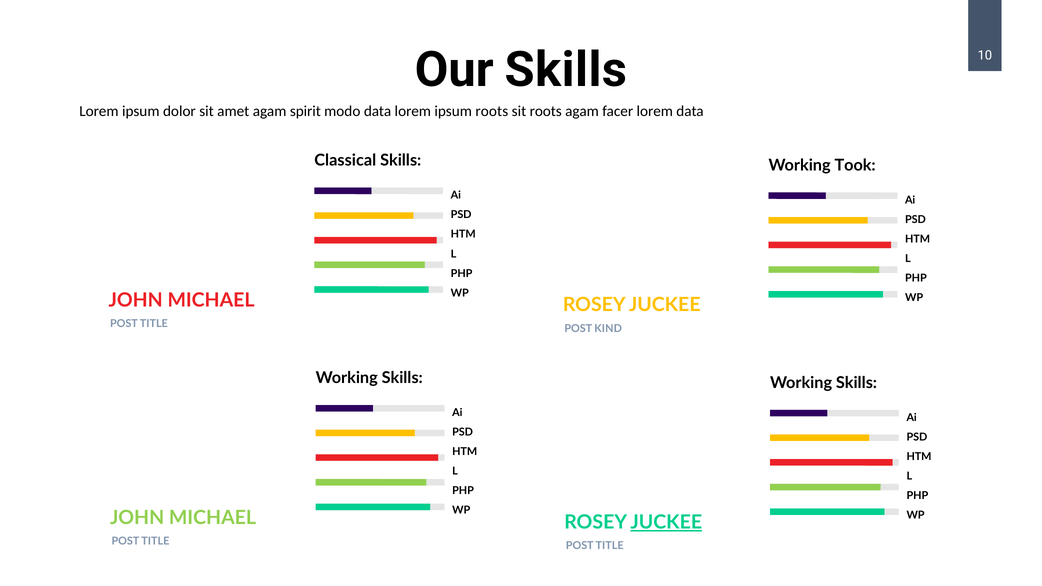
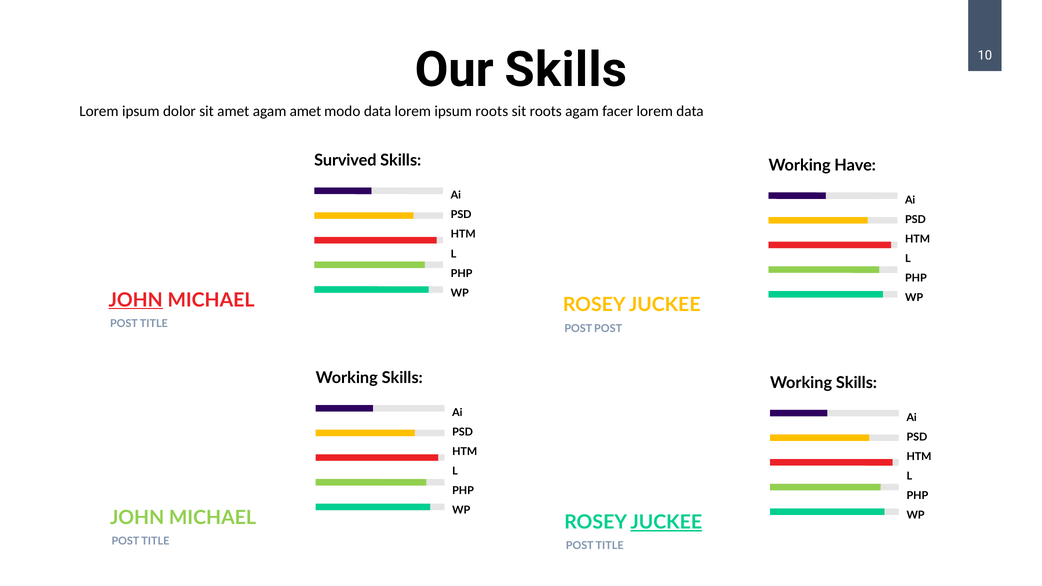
agam spirit: spirit -> amet (305, 111)
Classical: Classical -> Survived (345, 161)
Took: Took -> Have (855, 165)
JOHN underline: none -> present (136, 300)
POST KIND: KIND -> POST (608, 328)
